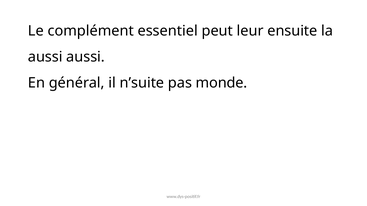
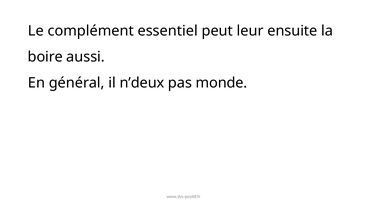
aussi: aussi -> boire (45, 57)
n’suite: n’suite -> n’deux (142, 83)
